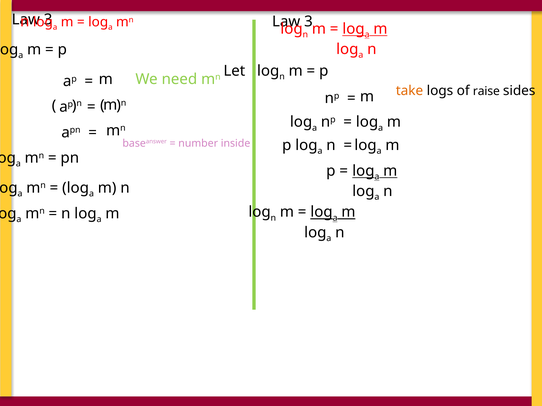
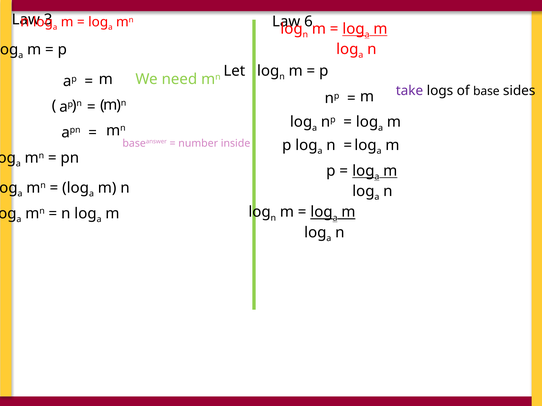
3: 3 -> 6 (308, 22)
take colour: orange -> purple (410, 91)
raise: raise -> base (486, 91)
